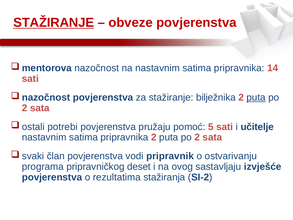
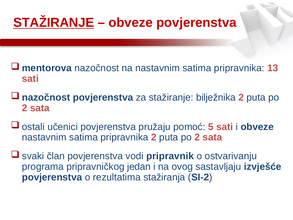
14: 14 -> 13 (273, 68)
puta underline: present -> none (256, 97)
potrebi: potrebi -> učenici (63, 127)
i učitelje: učitelje -> obveze (257, 127)
deset: deset -> jedan (139, 166)
